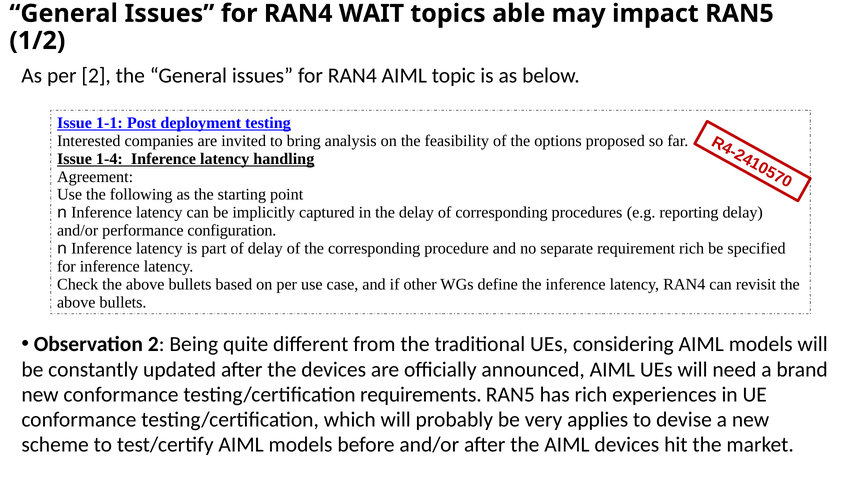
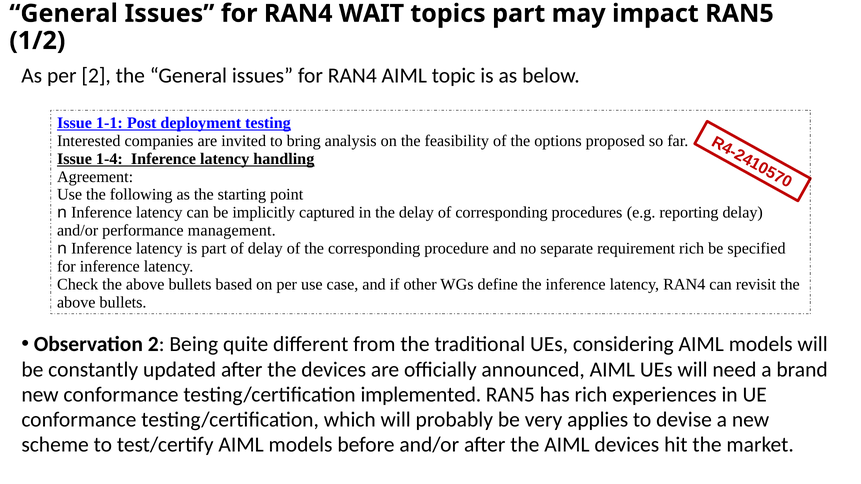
topics able: able -> part (519, 14)
configuration: configuration -> management (232, 231)
requirements: requirements -> implemented (421, 395)
